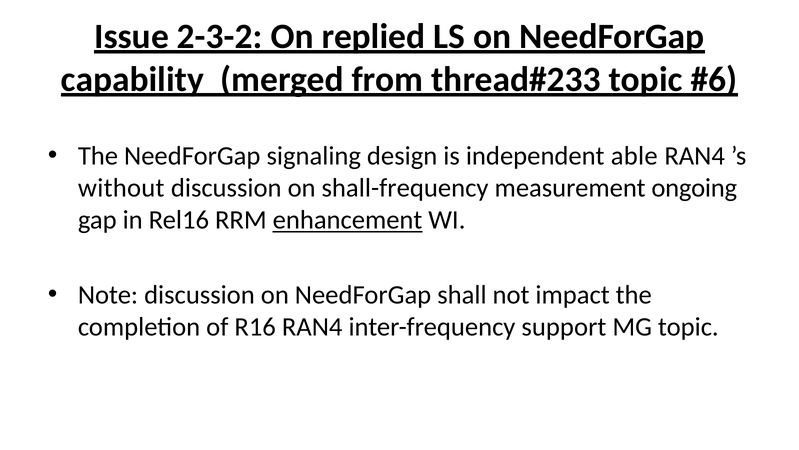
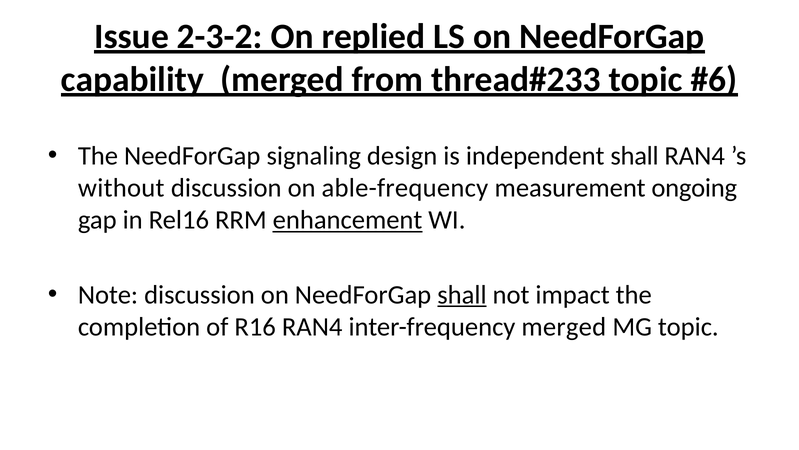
independent able: able -> shall (635, 156)
shall-frequency: shall-frequency -> able-frequency (405, 188)
shall underline: none -> present (462, 294)
inter-frequency support: support -> merged (564, 326)
